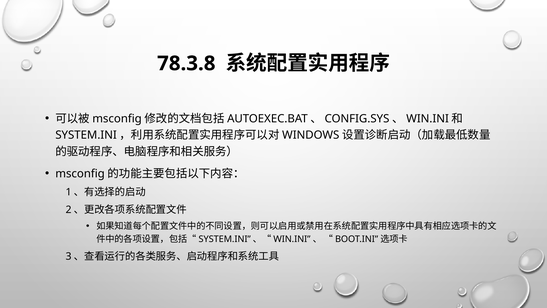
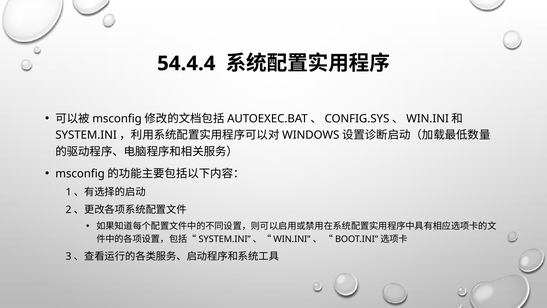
78.3.8: 78.3.8 -> 54.4.4 (186, 63)
